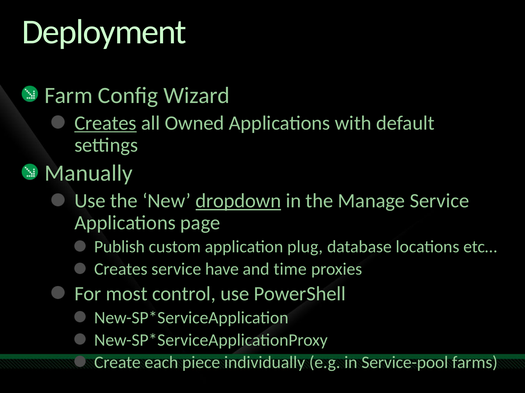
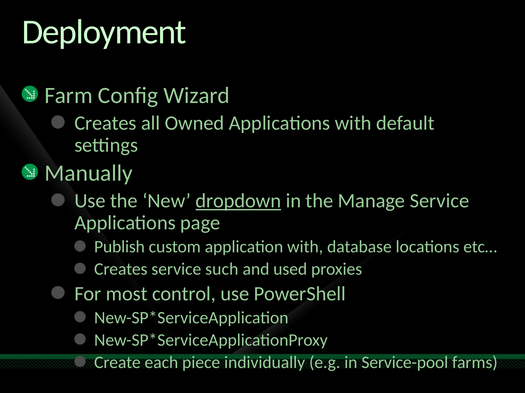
Creates underline: present -> none (105, 123)
application plug: plug -> with (305, 247)
have: have -> such (222, 270)
time: time -> used (290, 270)
